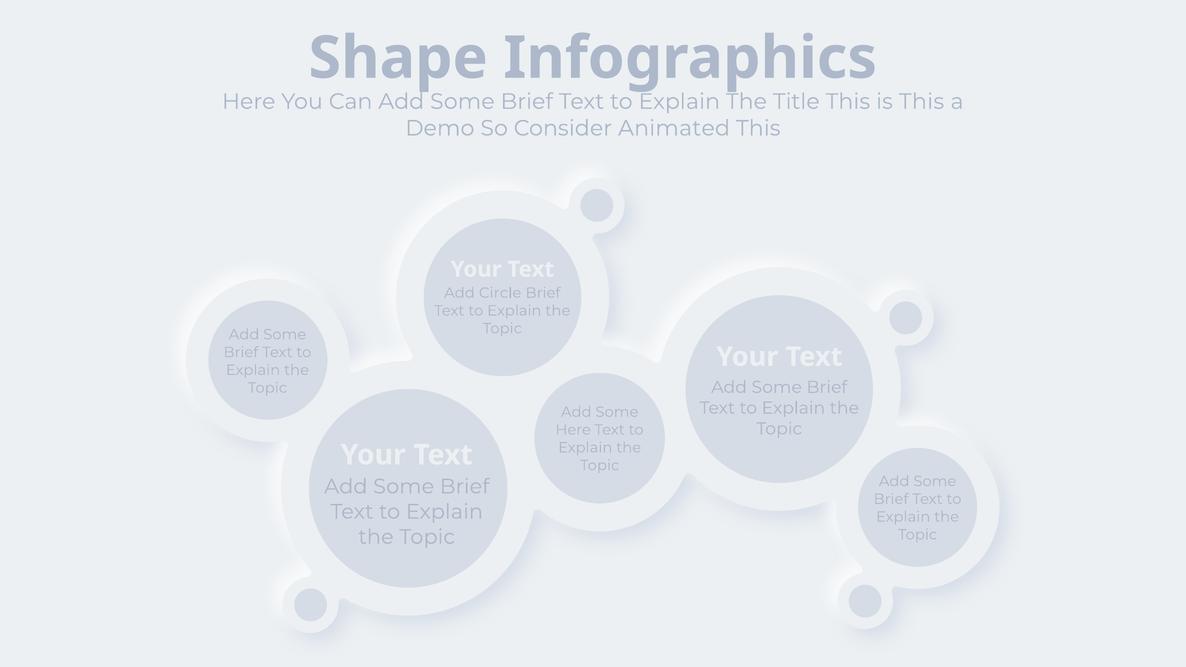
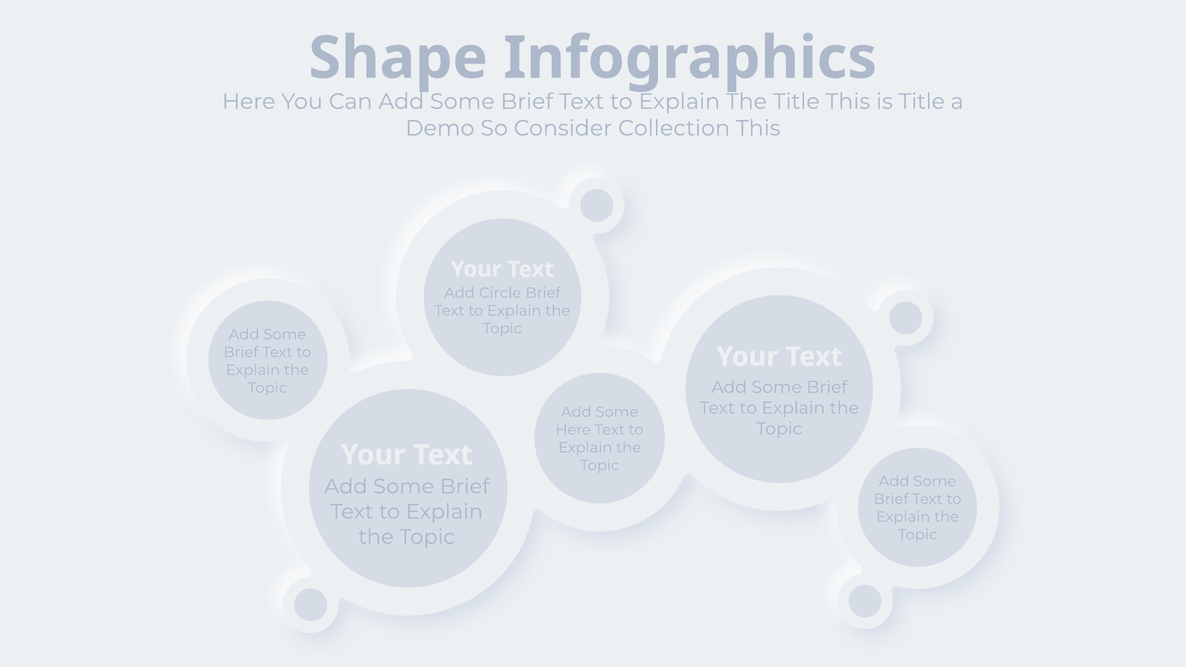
is This: This -> Title (922, 102)
Animated: Animated -> Collection (674, 128)
